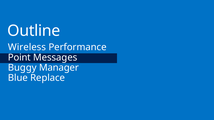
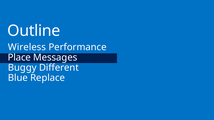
Point: Point -> Place (19, 58)
Manager: Manager -> Different (59, 68)
